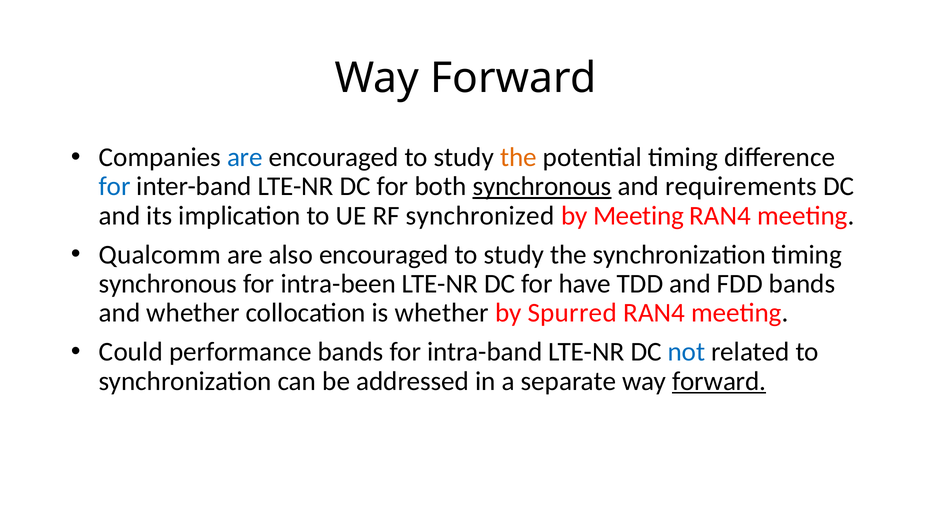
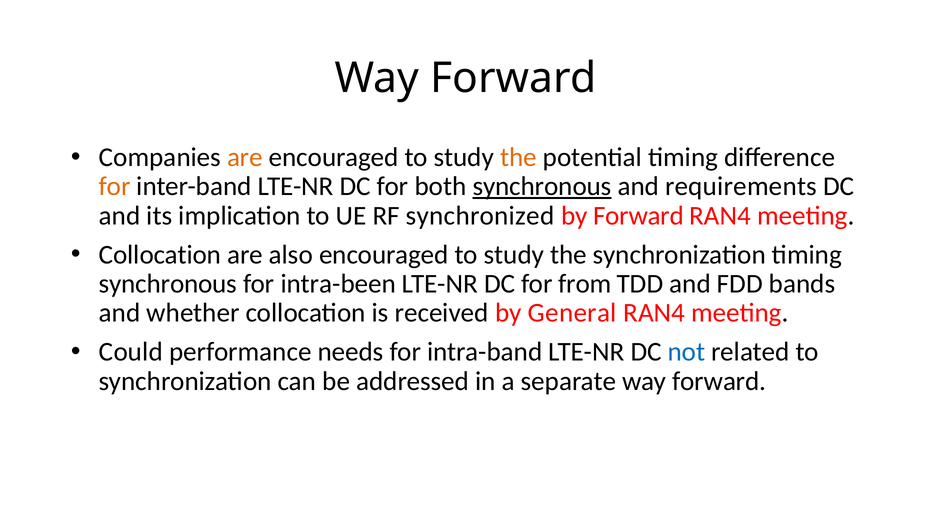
are colour: blue -> orange (245, 157)
for colour: blue -> orange (115, 187)
by Meeting: Meeting -> Forward (638, 216)
Qualcomm: Qualcomm -> Collocation (160, 255)
have: have -> from (585, 284)
is whether: whether -> received (442, 313)
Spurred: Spurred -> General (572, 313)
performance bands: bands -> needs (351, 352)
forward underline: present -> none (719, 382)
